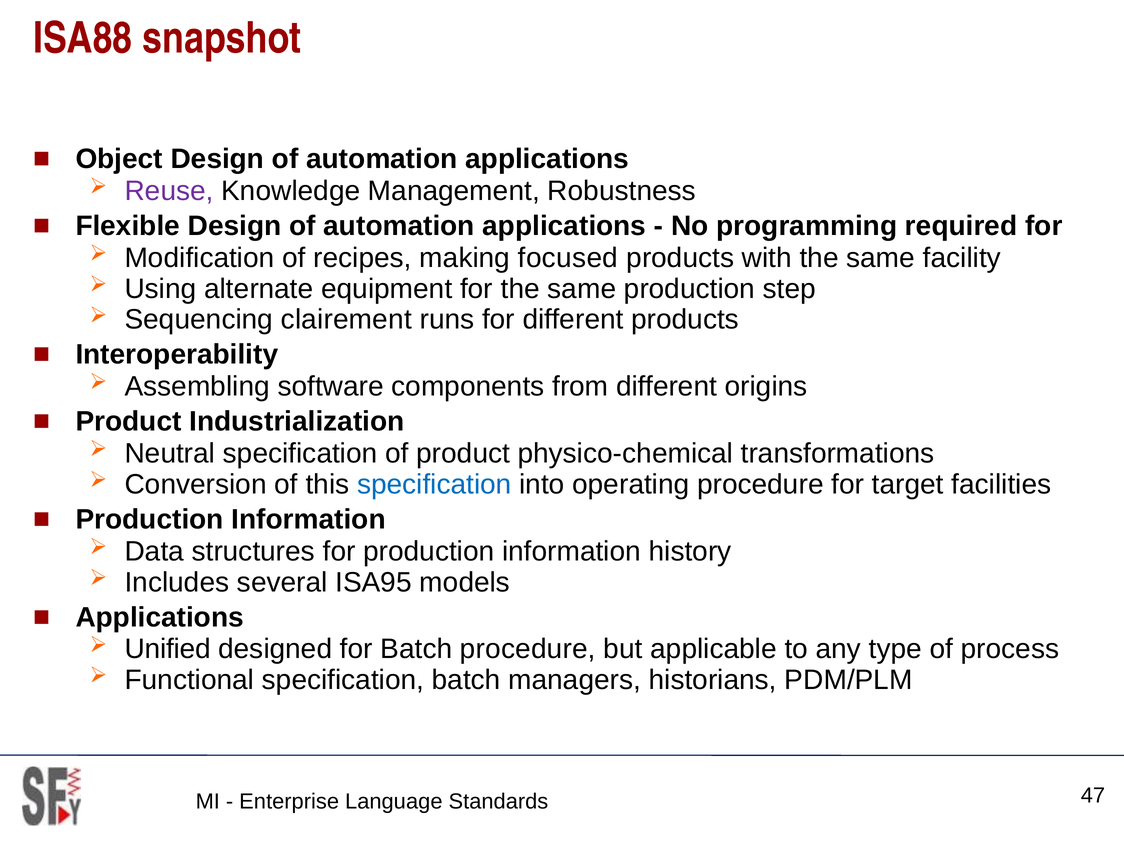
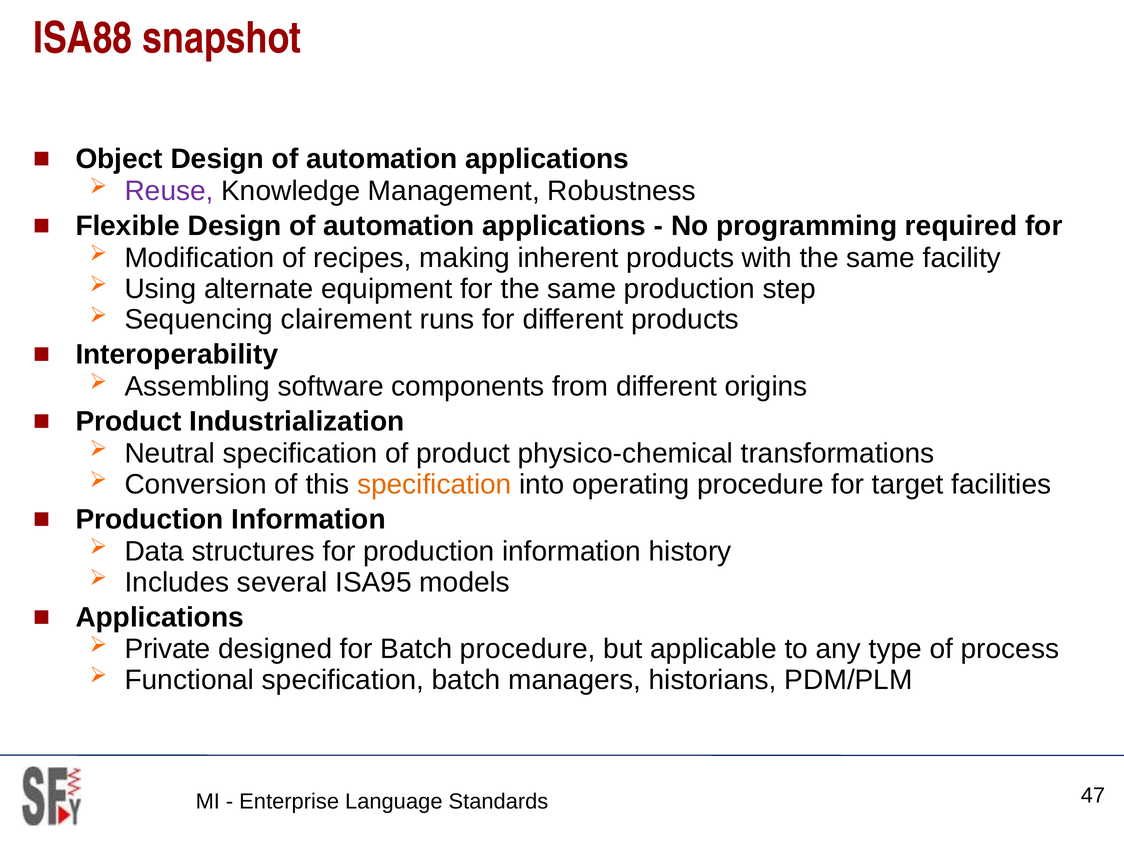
focused: focused -> inherent (568, 258)
specification colour: blue -> orange (434, 484)
Unified: Unified -> Private (168, 649)
